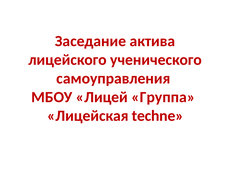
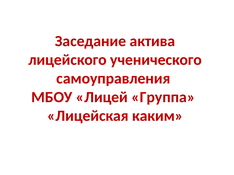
techne: techne -> каким (158, 116)
